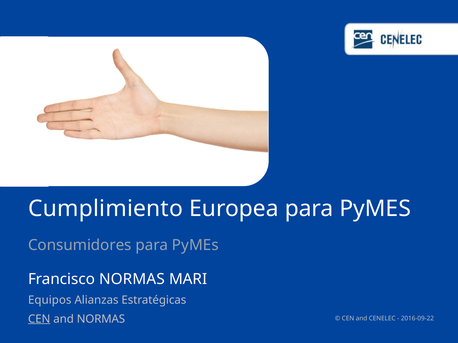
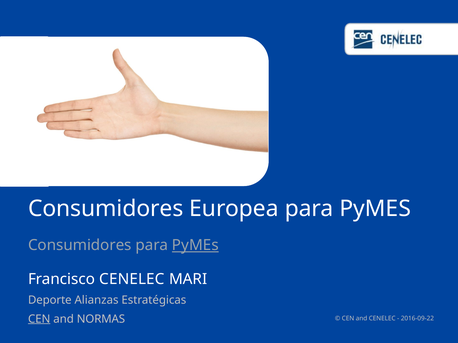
Cumplimiento: Cumplimiento -> Consumidores (106, 209)
PyMEs underline: none -> present (195, 246)
Francisco NORMAS: NORMAS -> CENELEC (132, 280)
Equipos: Equipos -> Deporte (50, 301)
